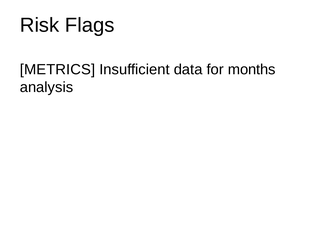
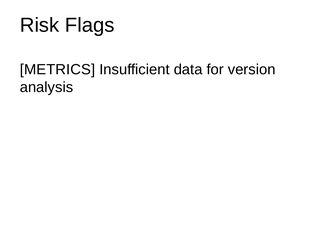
months: months -> version (252, 70)
